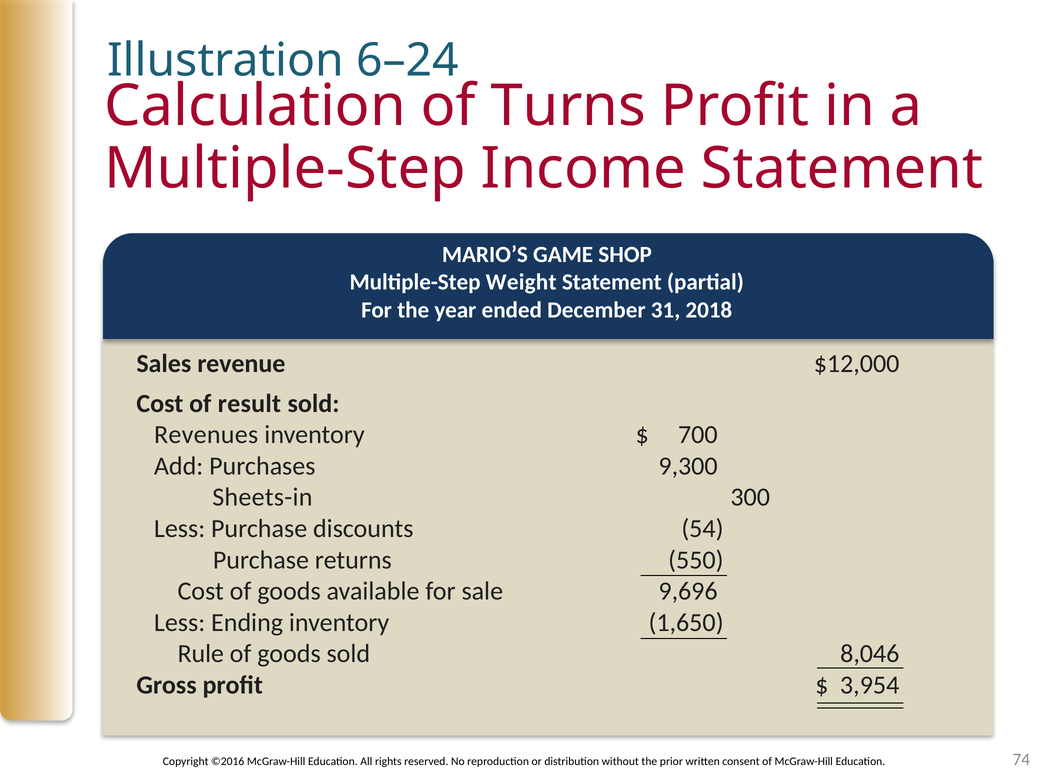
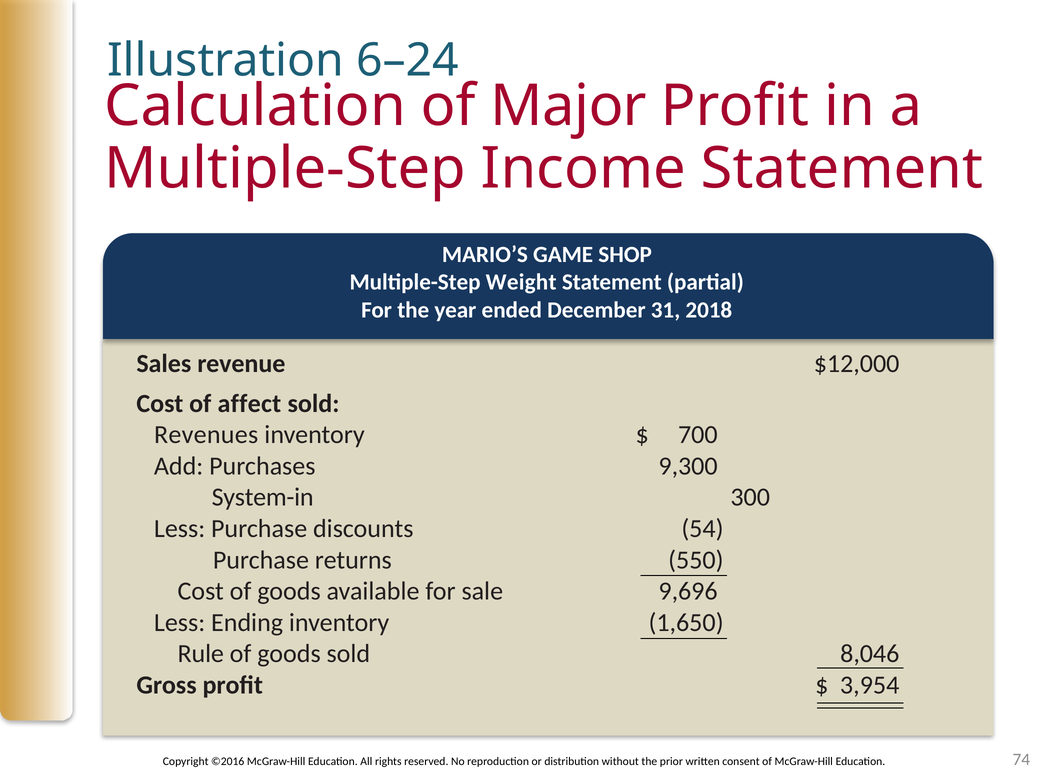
Turns: Turns -> Major (569, 106)
result: result -> affect (249, 404)
Sheets-in: Sheets-in -> System-in (263, 498)
